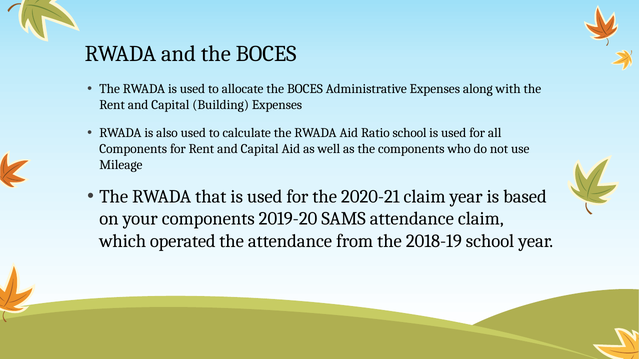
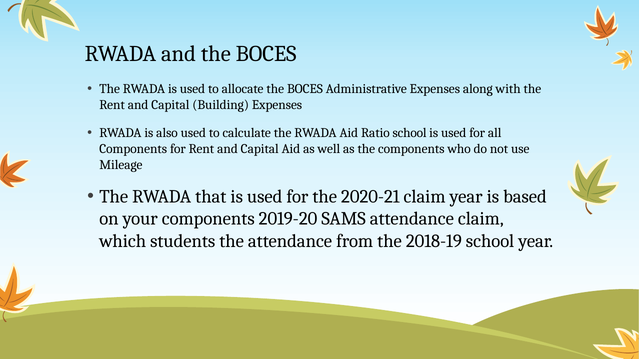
operated: operated -> students (183, 241)
